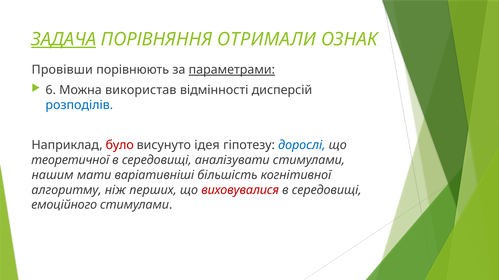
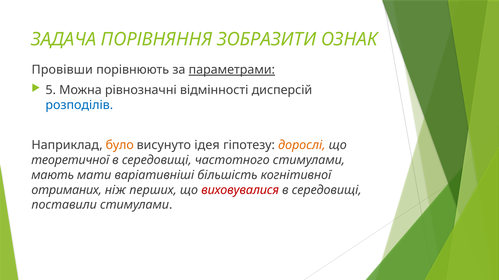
ЗАДАЧА underline: present -> none (64, 39)
ОТРИМАЛИ: ОТРИМАЛИ -> ЗОБРАЗИТИ (267, 39)
6: 6 -> 5 (51, 90)
використав: використав -> рівнозначні (141, 90)
було colour: red -> orange (120, 145)
дорослі colour: blue -> orange (302, 145)
аналізувати: аналізувати -> частотного (232, 160)
нашим: нашим -> мають (53, 175)
алгоритму: алгоритму -> отриманих (67, 190)
емоційного: емоційного -> поставили (64, 205)
